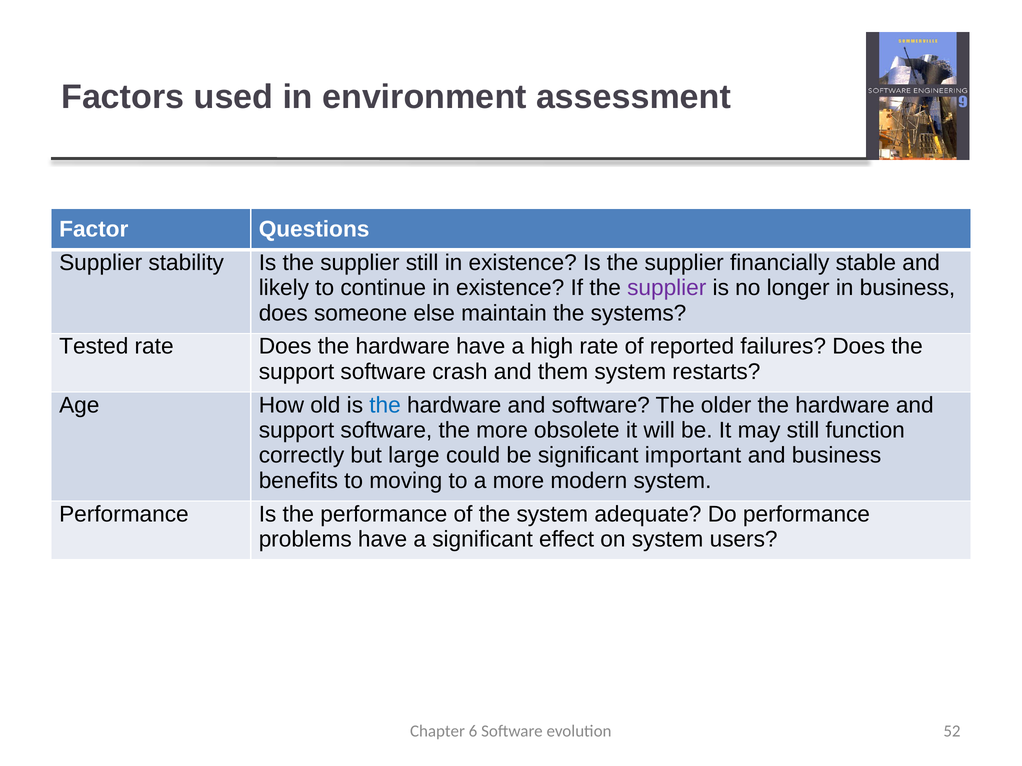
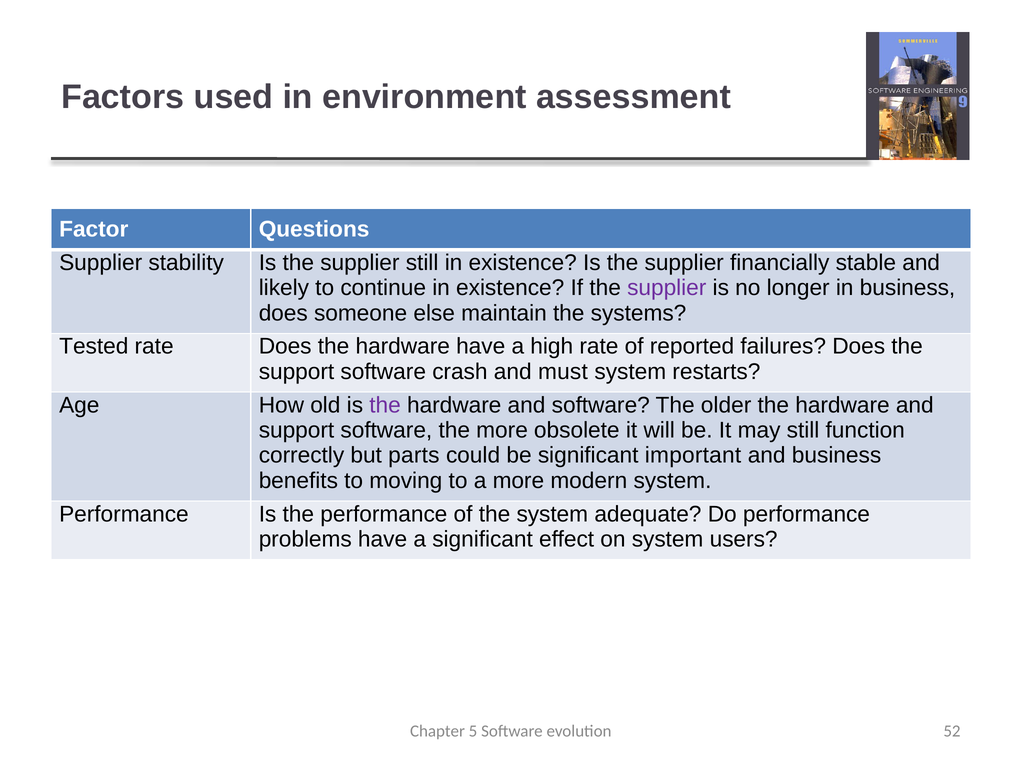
them: them -> must (563, 372)
the colour: blue -> purple (385, 405)
large: large -> parts (414, 456)
6: 6 -> 5 (473, 732)
